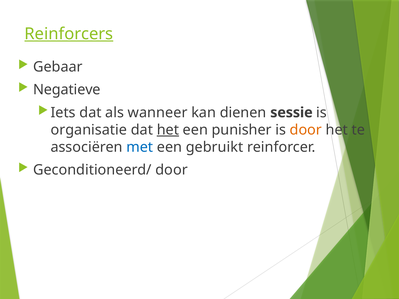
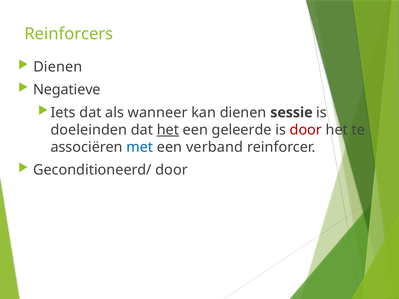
Reinforcers underline: present -> none (69, 34)
Gebaar: Gebaar -> Dienen (58, 67)
organisatie: organisatie -> doeleinden (89, 130)
punisher: punisher -> geleerde (242, 130)
door colour: orange -> red (306, 130)
gebruikt: gebruikt -> verband (215, 147)
